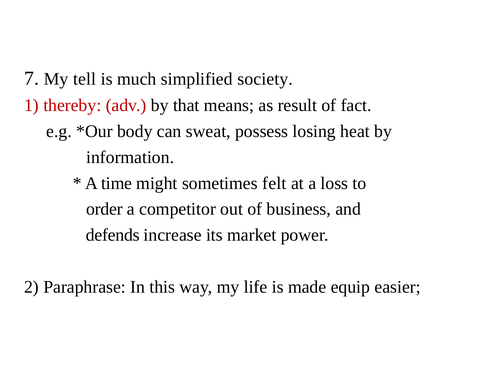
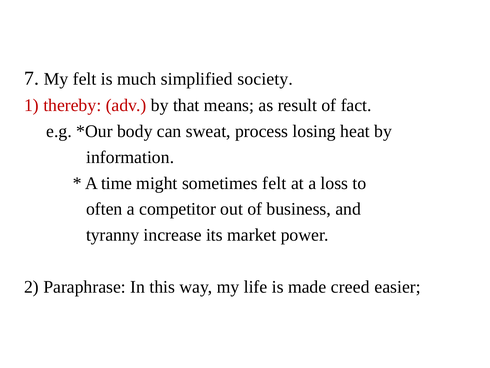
My tell: tell -> felt (85, 79)
possess: possess -> process (262, 131)
order: order -> often (104, 209)
defends: defends -> tyranny (113, 235)
equip: equip -> creed (350, 287)
